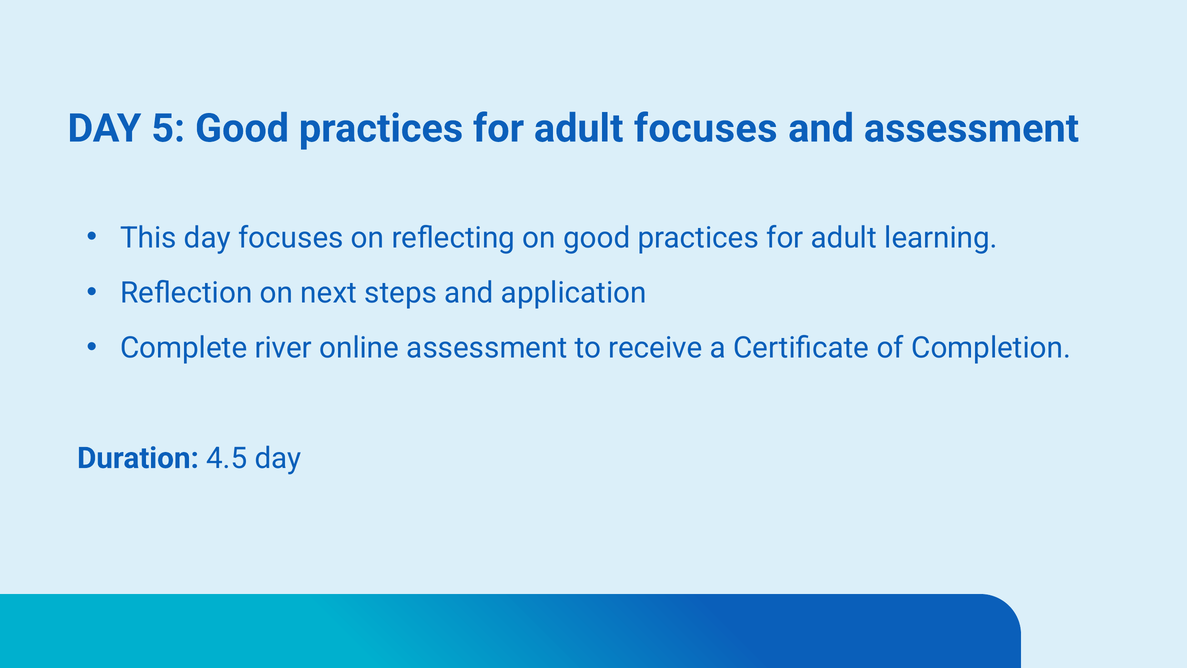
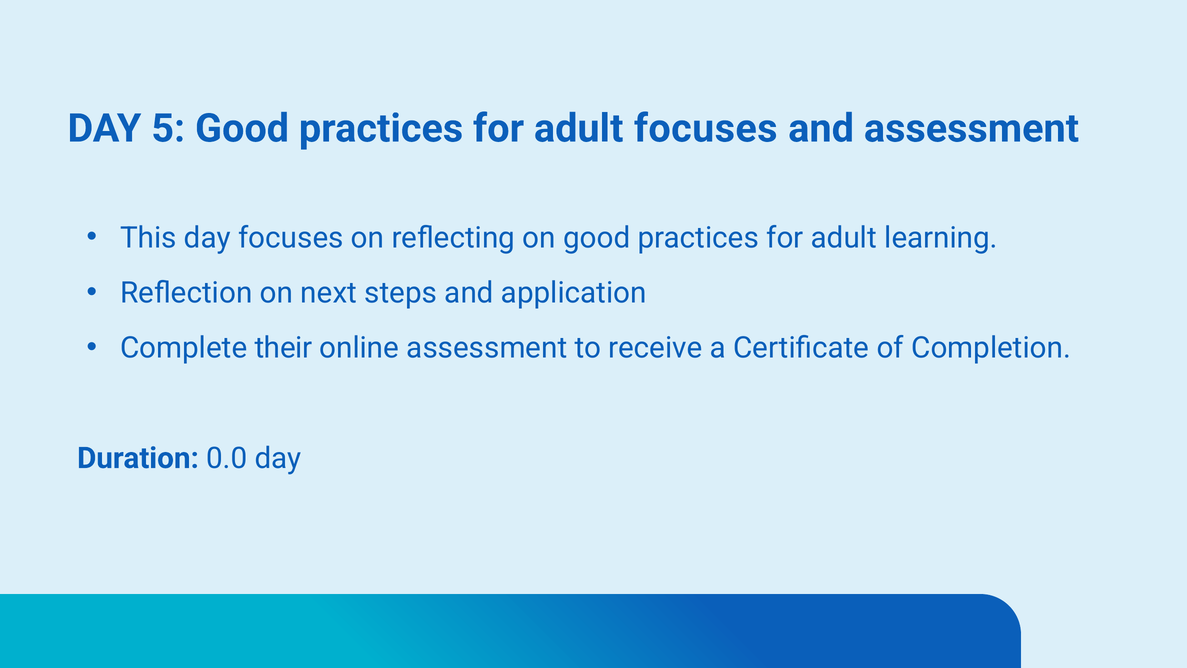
river: river -> their (283, 348)
4.5: 4.5 -> 0.0 (227, 458)
